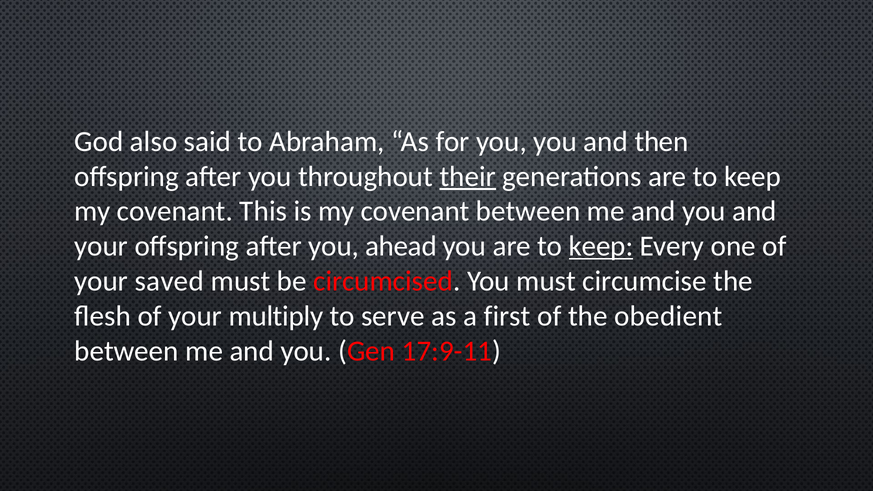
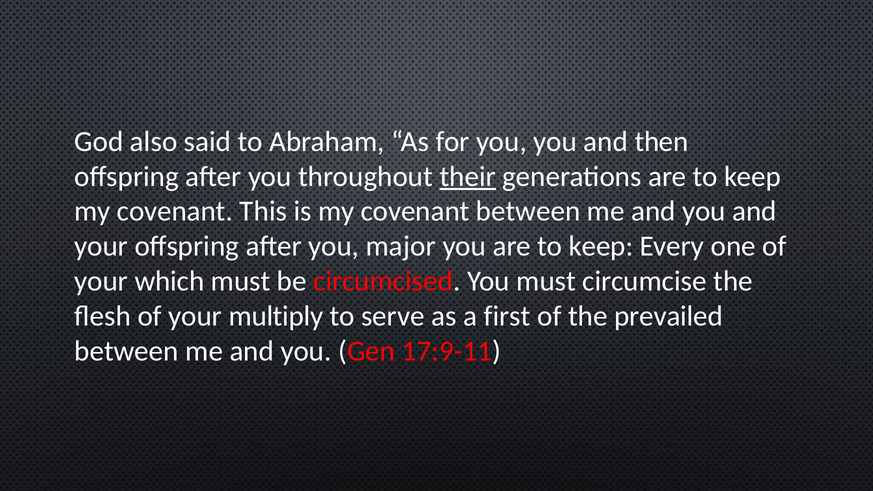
ahead: ahead -> major (401, 246)
keep underline: present -> none (601, 246)
saved: saved -> which (170, 281)
obedient: obedient -> prevailed (669, 316)
